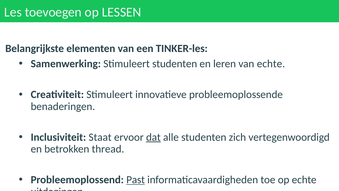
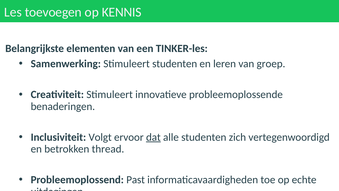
LESSEN: LESSEN -> KENNIS (122, 12)
van echte: echte -> groep (271, 64)
Staat: Staat -> Volgt (100, 137)
Past underline: present -> none (136, 179)
